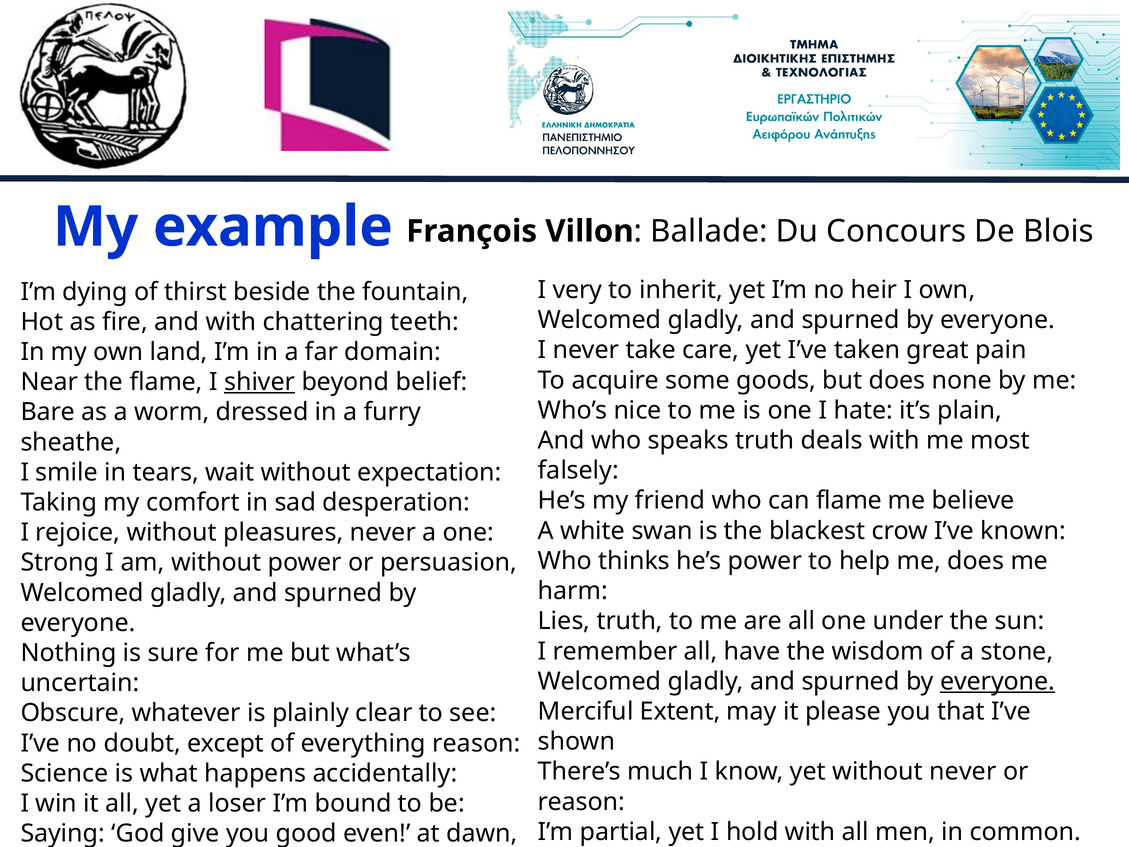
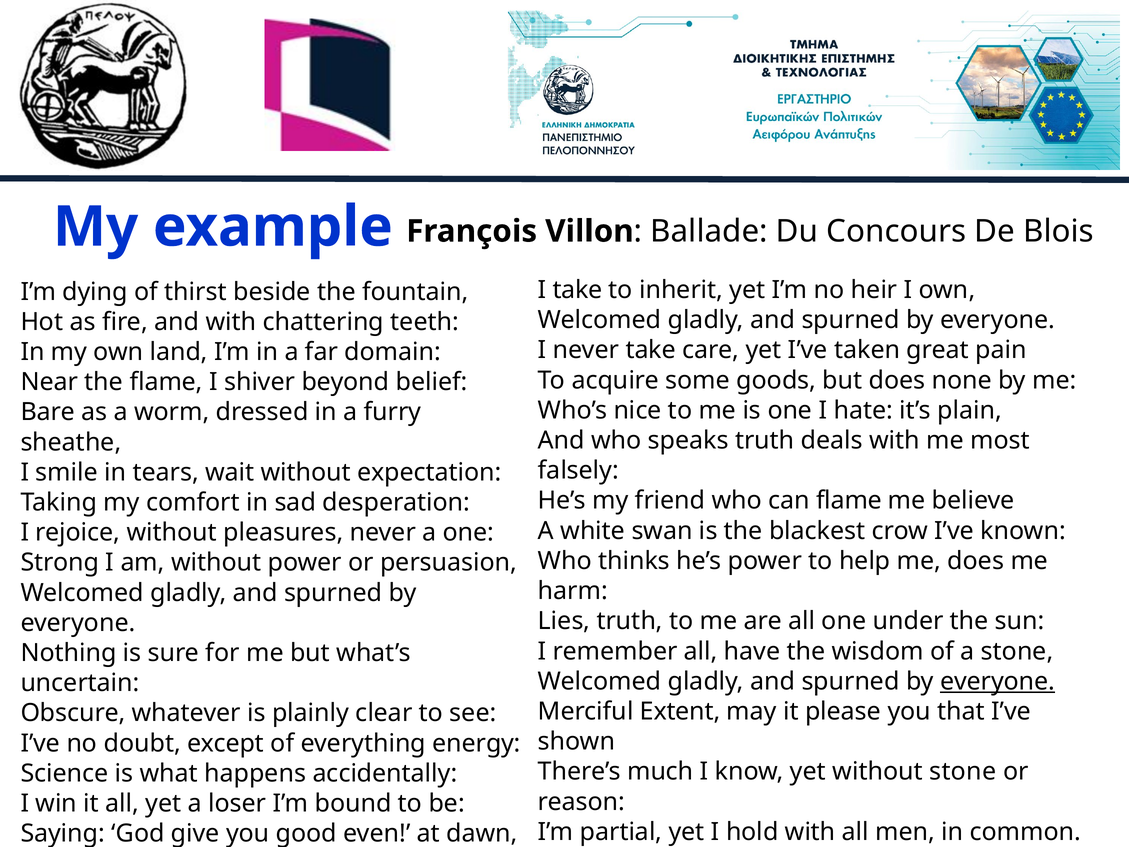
I very: very -> take (578, 290)
shiver underline: present -> none (260, 382)
everything reason: reason -> energy (477, 743)
without never: never -> stone (963, 771)
